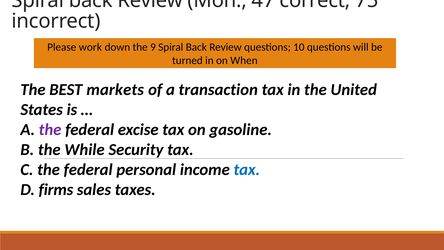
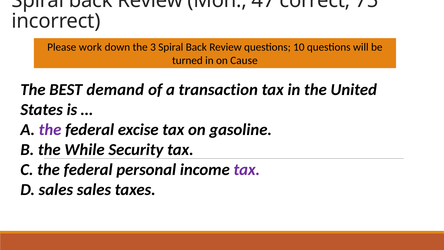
9: 9 -> 3 (153, 47)
When: When -> Cause (244, 61)
markets: markets -> demand (115, 90)
tax colour: blue -> purple (247, 170)
D firms: firms -> sales (56, 190)
